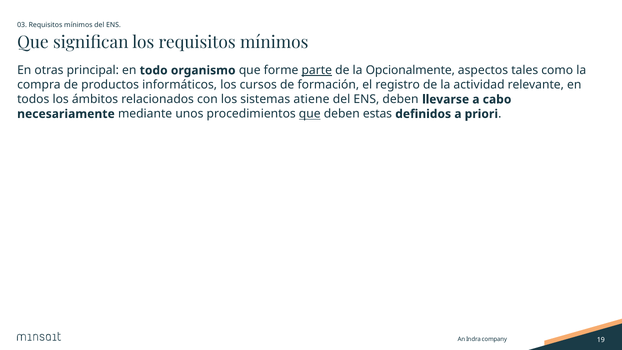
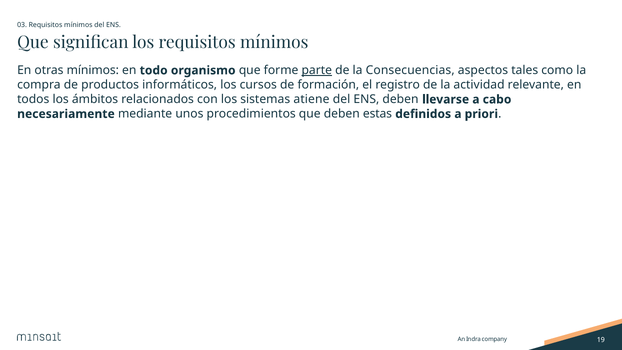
otras principal: principal -> mínimos (93, 70)
Opcionalmente: Opcionalmente -> Consecuencias (410, 70)
que underline: present -> none (310, 114)
